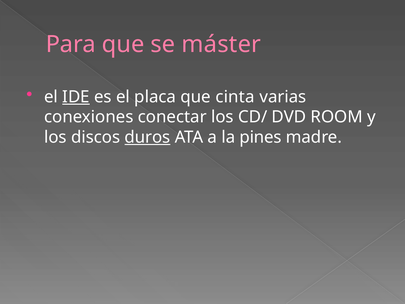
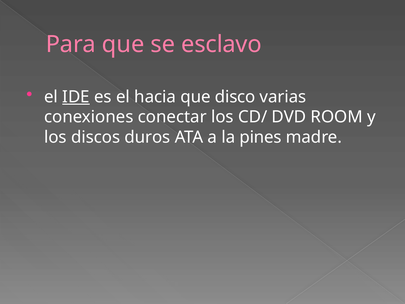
máster: máster -> esclavo (222, 44)
placa: placa -> hacia (155, 97)
cinta: cinta -> disco (235, 97)
duros underline: present -> none (147, 137)
